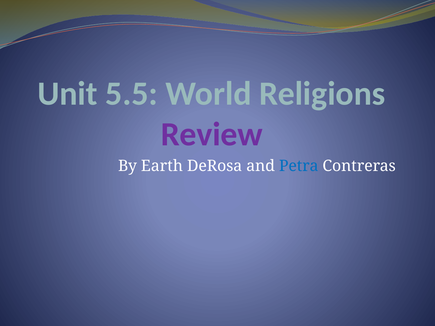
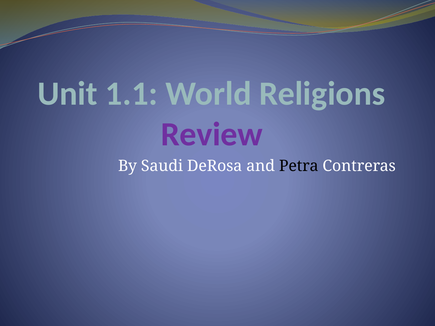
5.5: 5.5 -> 1.1 (132, 94)
Earth: Earth -> Saudi (162, 166)
Petra colour: blue -> black (299, 166)
